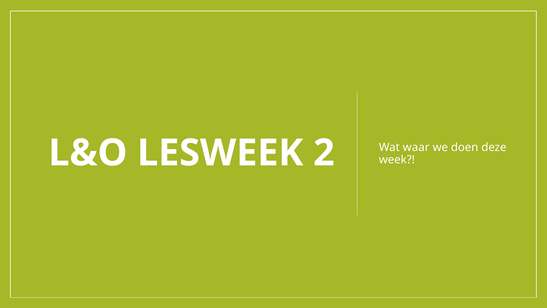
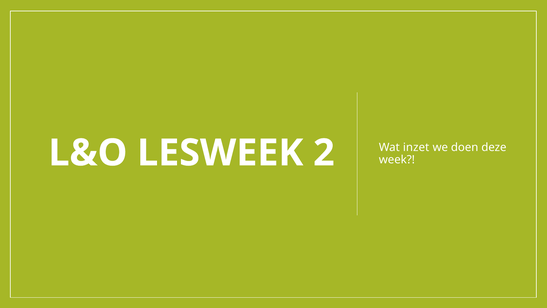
waar: waar -> inzet (416, 147)
